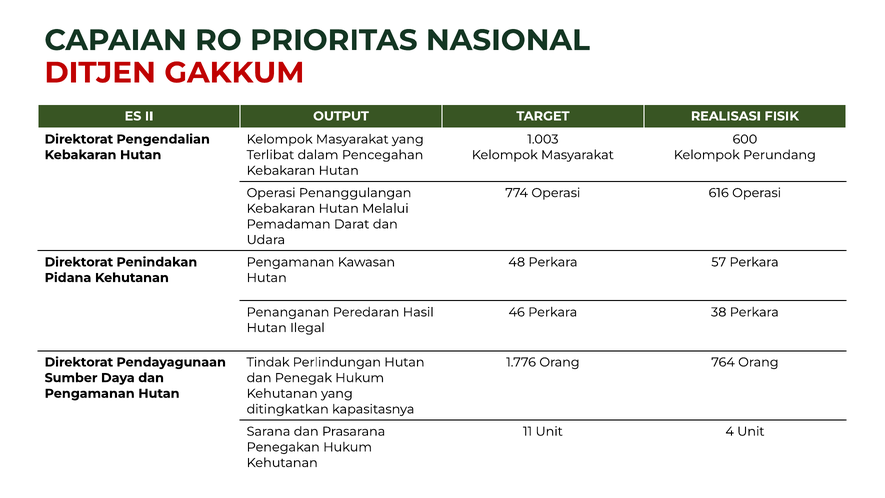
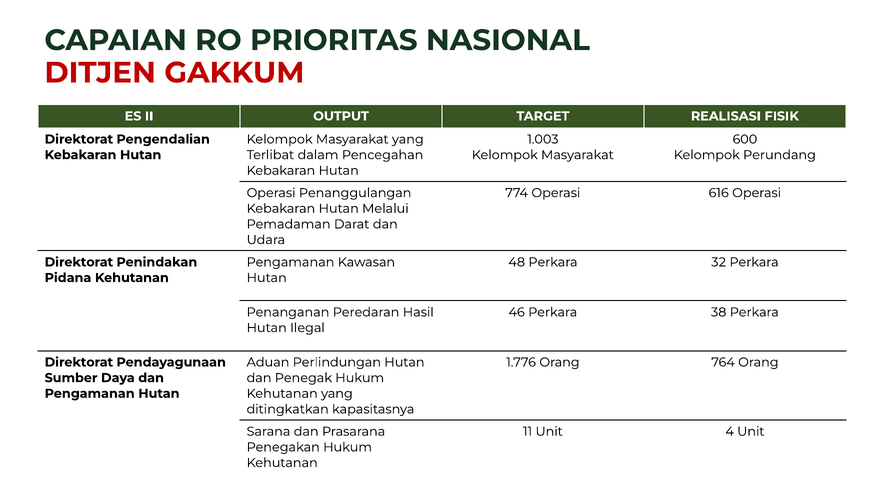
57: 57 -> 32 (719, 262)
Tindak: Tindak -> Aduan (268, 362)
